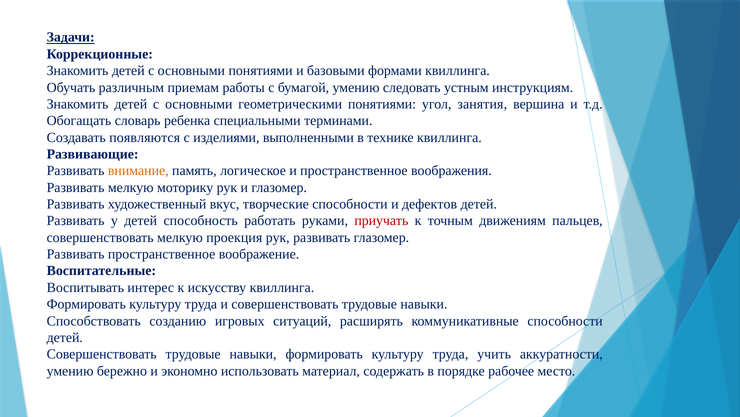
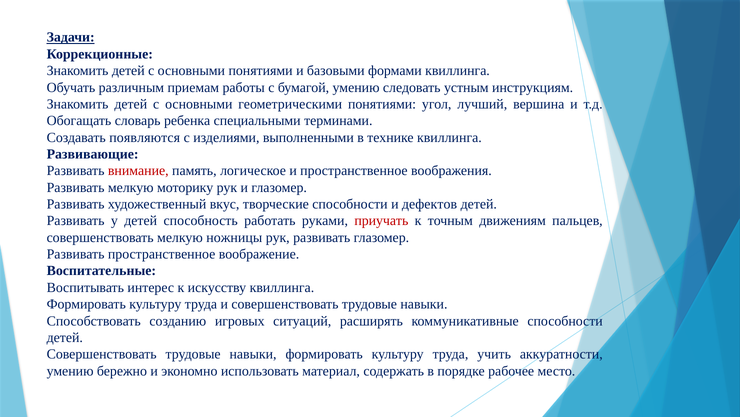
занятия: занятия -> лучший (482, 104)
внимание colour: orange -> red (138, 171)
проекция: проекция -> ножницы (234, 237)
